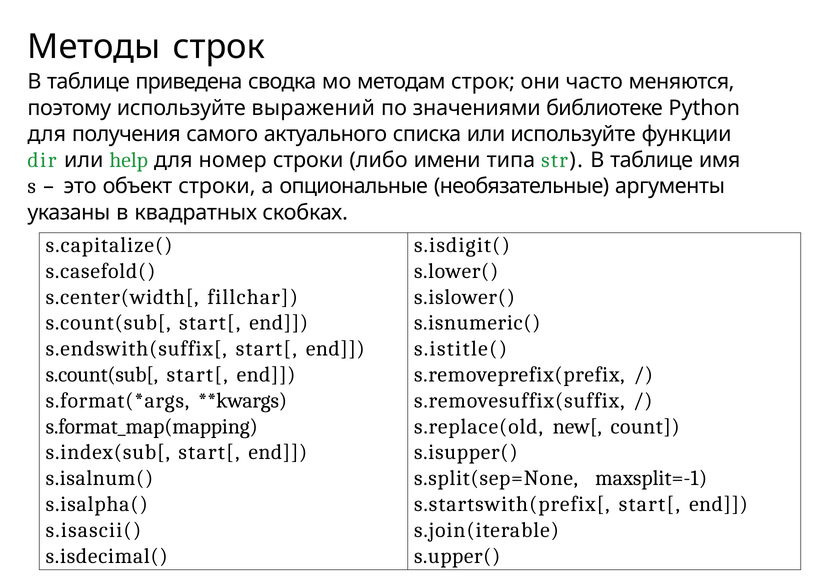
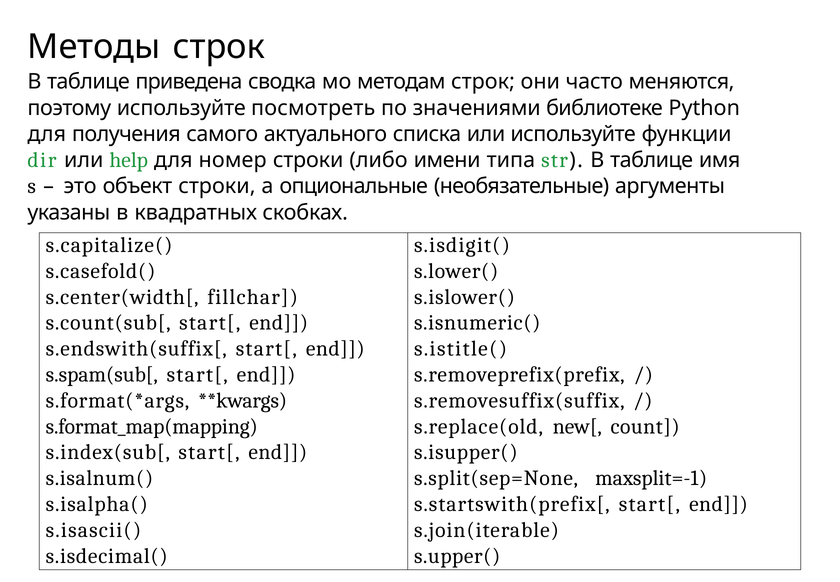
выражений: выражений -> посмотреть (313, 108)
s.count(sub[: s.count(sub[ -> s.spam(sub[ (102, 374)
